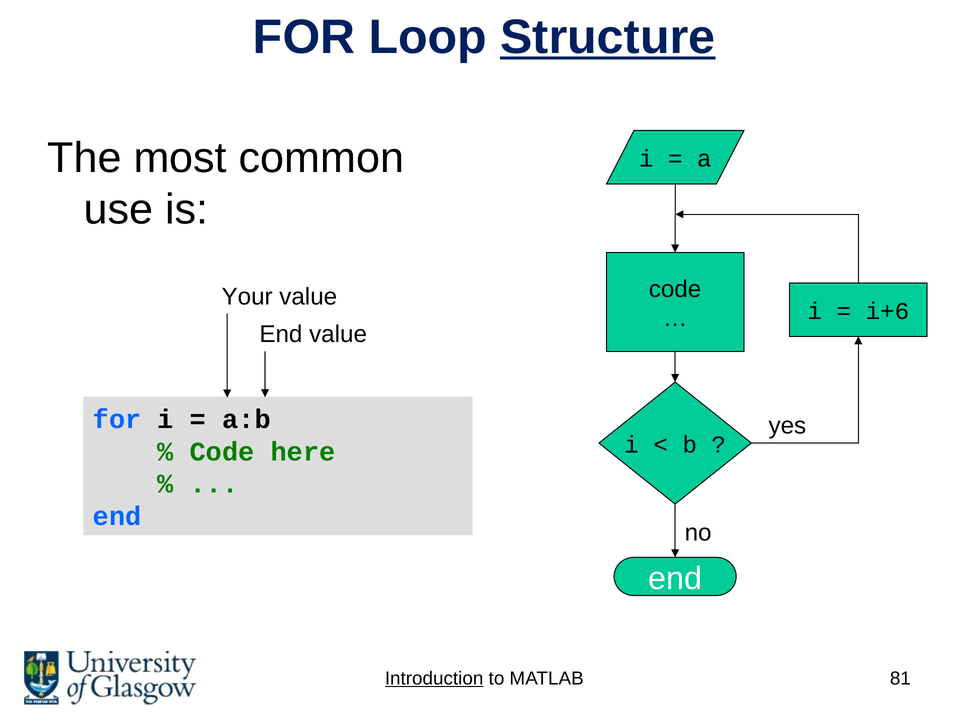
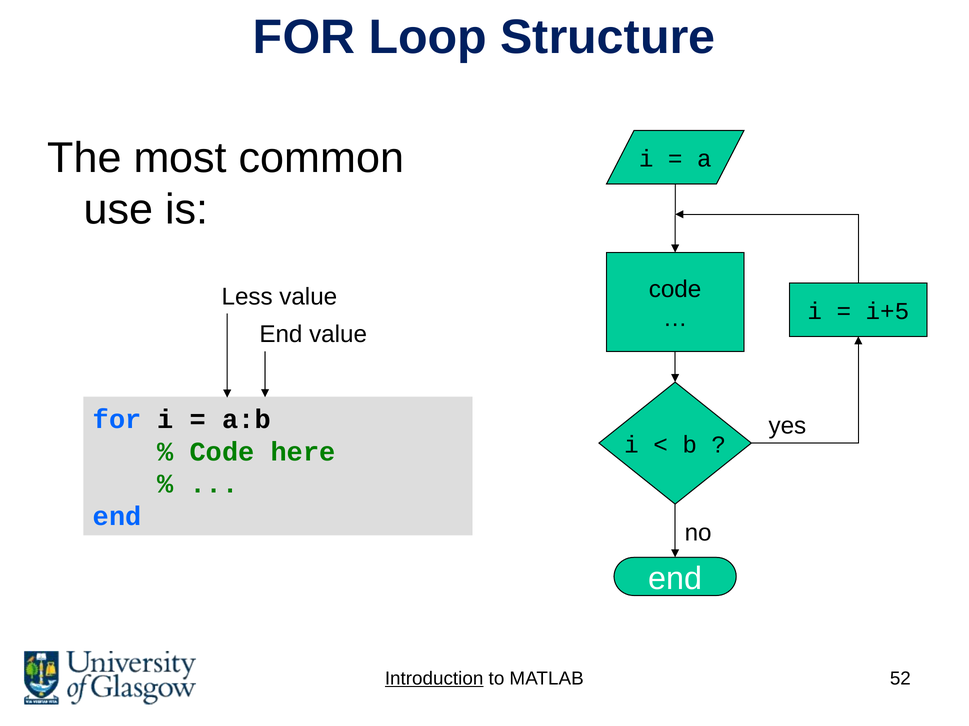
Structure underline: present -> none (608, 37)
Your: Your -> Less (247, 297)
i+6: i+6 -> i+5 (887, 312)
81: 81 -> 52 (900, 679)
